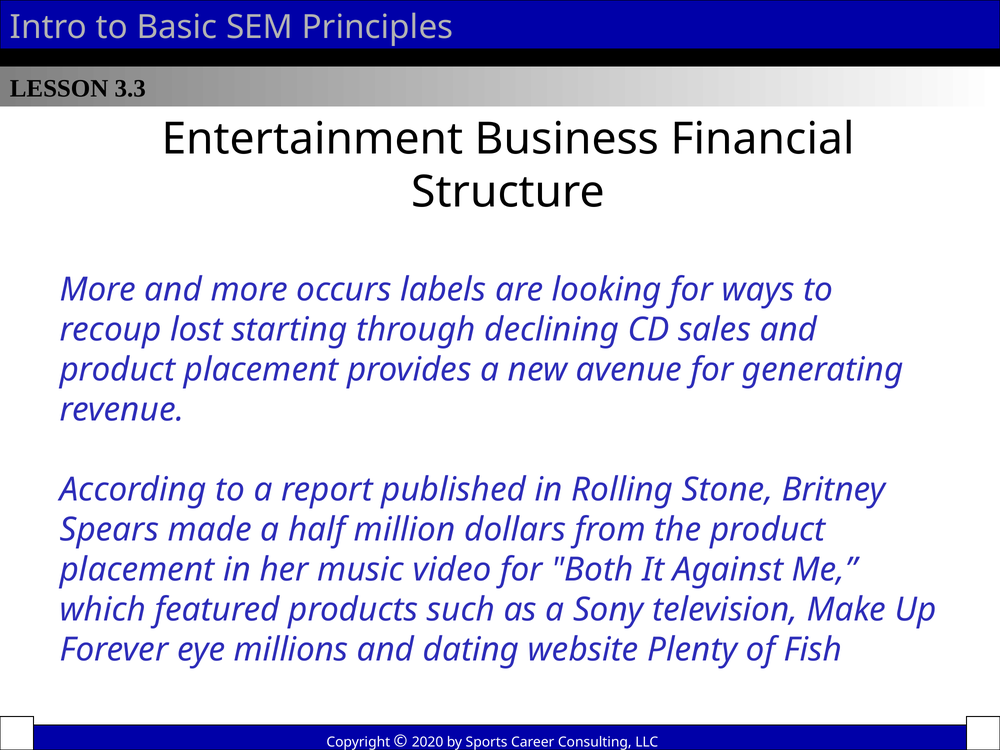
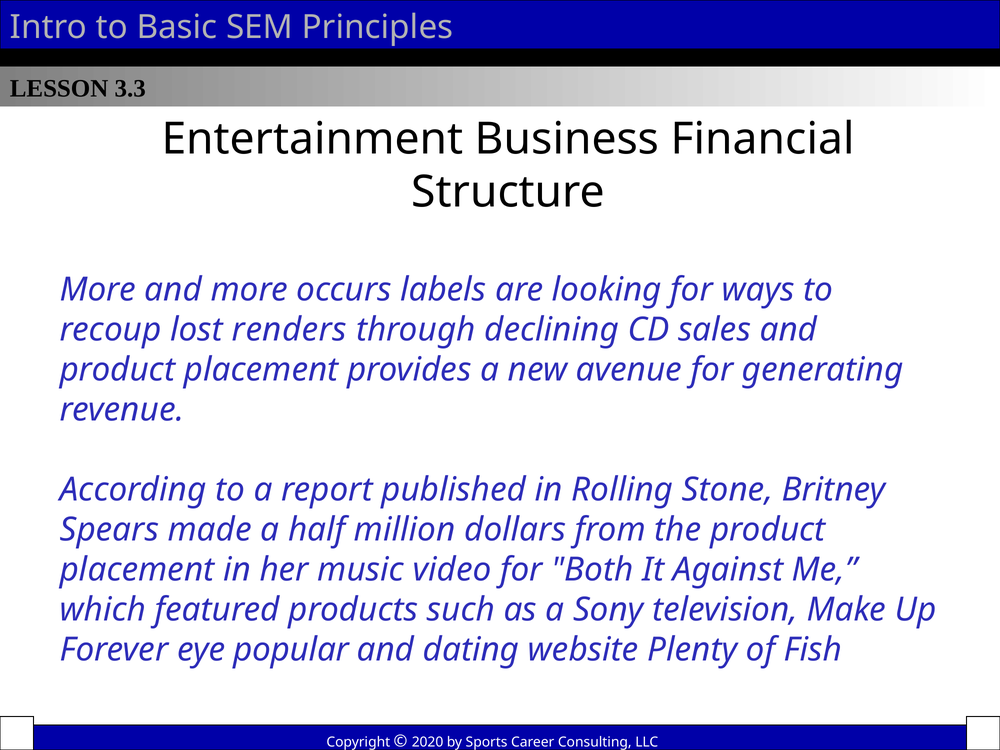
starting: starting -> renders (289, 330)
millions: millions -> popular (291, 650)
